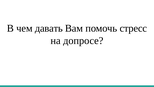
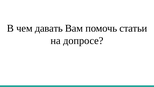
стресс: стресс -> статьи (133, 28)
